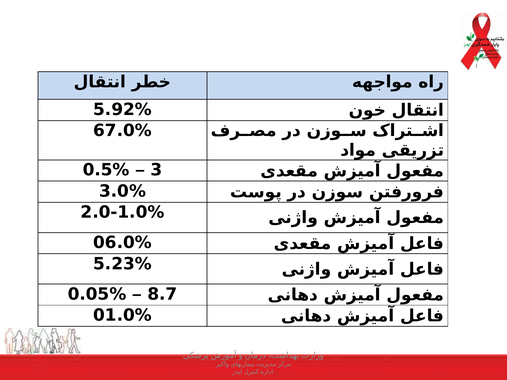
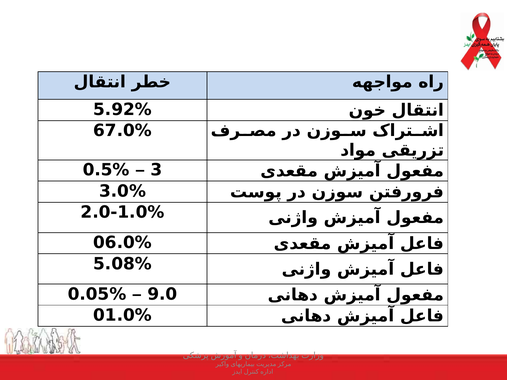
5.23%: 5.23% -> 5.08% (123, 264)
8.7: 8.7 -> 9.0 (162, 294)
